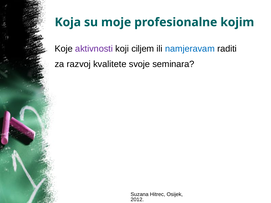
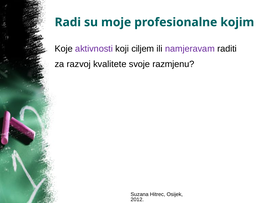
Koja: Koja -> Radi (68, 22)
namjeravam colour: blue -> purple (190, 49)
seminara: seminara -> razmjenu (173, 64)
